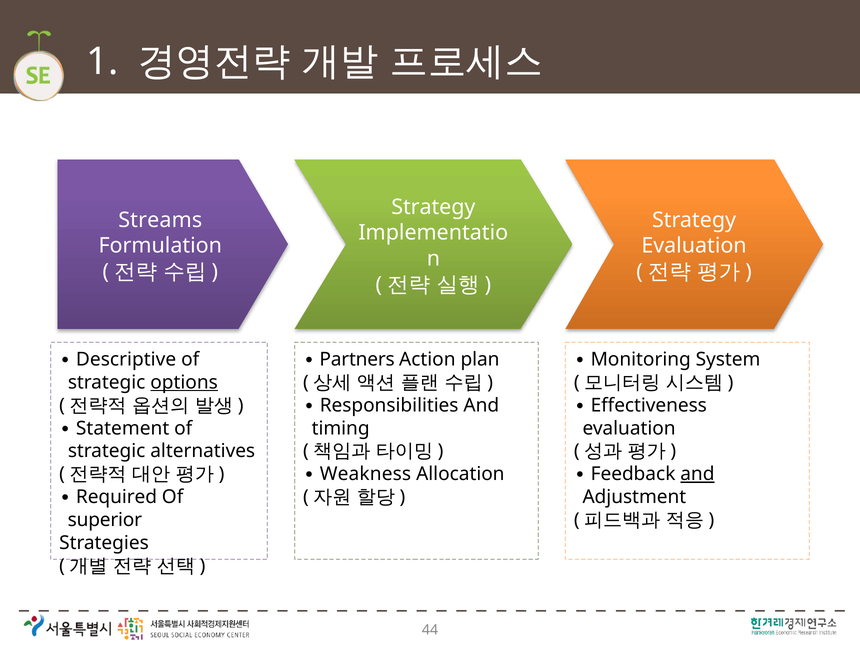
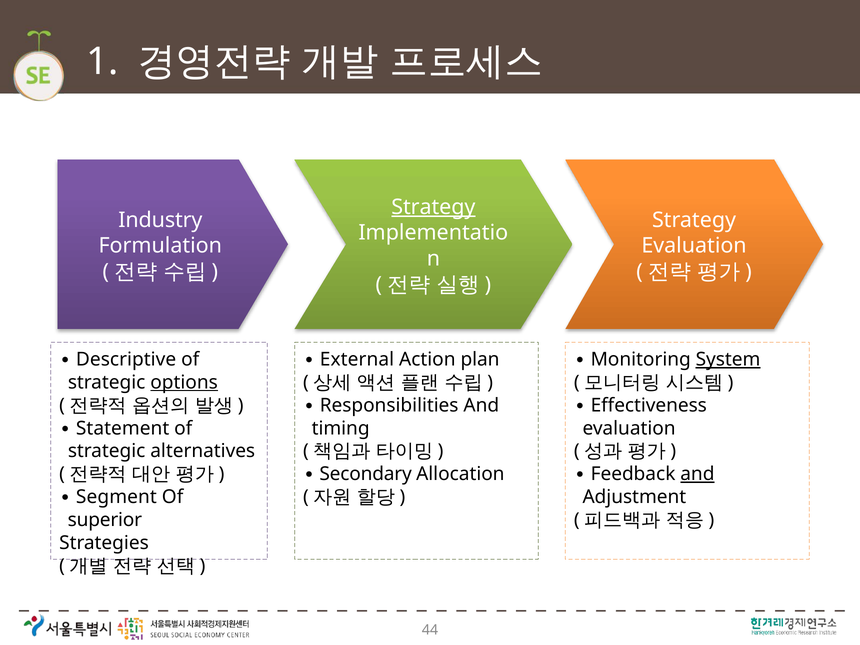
Strategy underline: none -> present (433, 207)
Streams: Streams -> Industry (160, 220)
Partners: Partners -> External (357, 359)
System underline: none -> present (728, 359)
Weakness: Weakness -> Secondary (366, 474)
Required: Required -> Segment (116, 497)
